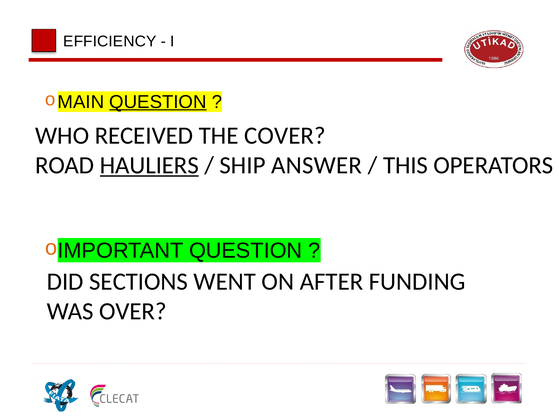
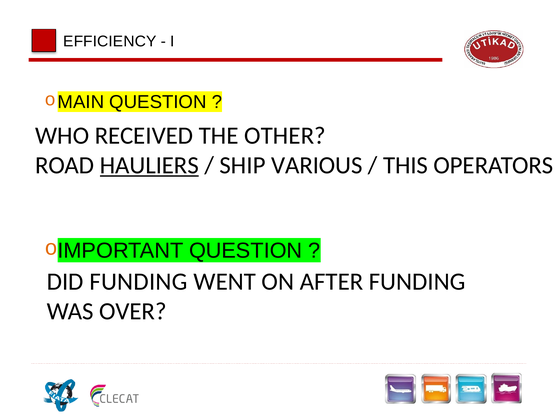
QUESTION underline: present -> none (158, 102)
COVER: COVER -> OTHER (285, 136)
ANSWER: ANSWER -> VARIOUS (317, 165)
DID SECTIONS: SECTIONS -> FUNDING (138, 282)
